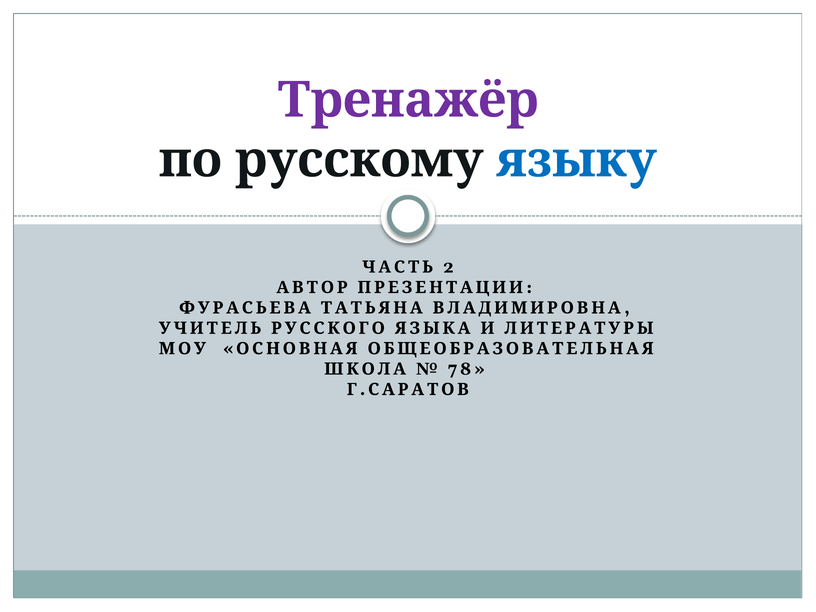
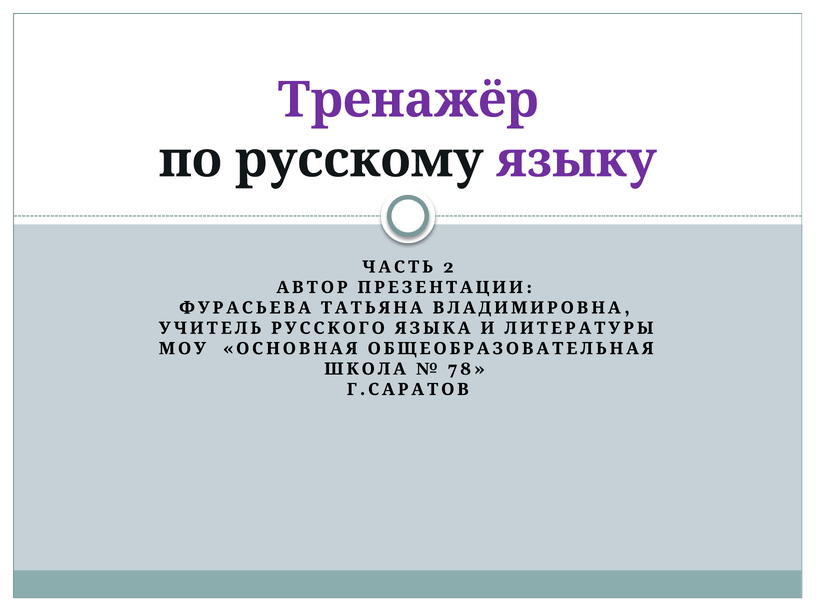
языку colour: blue -> purple (577, 160)
